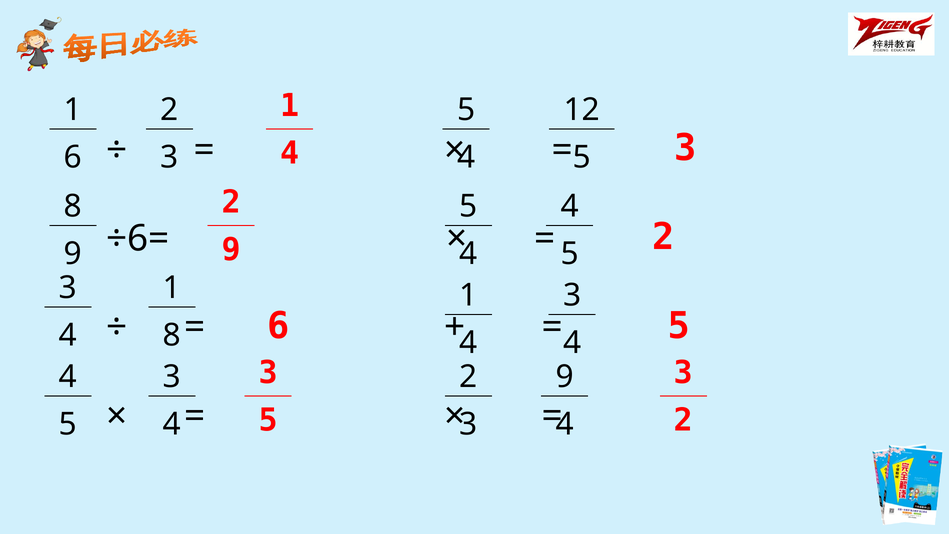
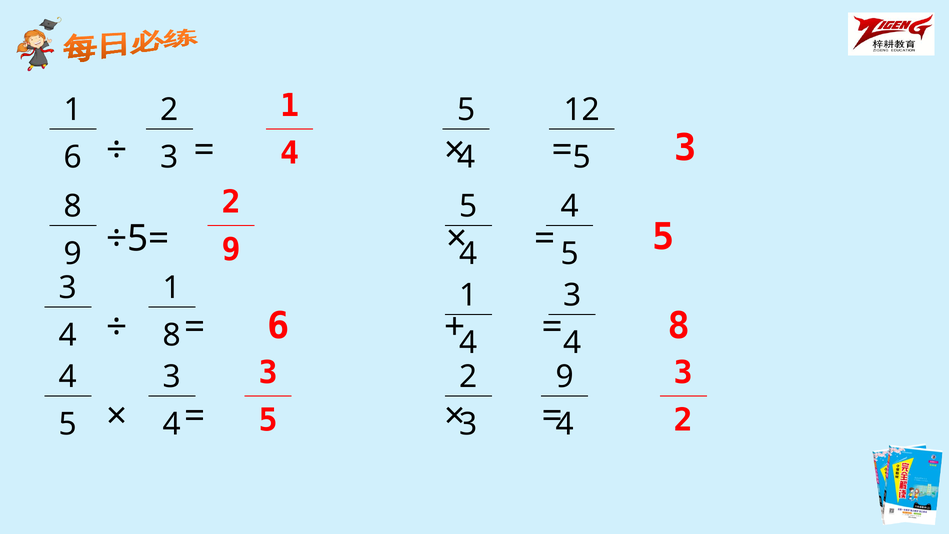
÷6=: ÷6= -> ÷5= (138, 238)
2: 2 -> 5 (663, 237)
6 5: 5 -> 8 (679, 326)
